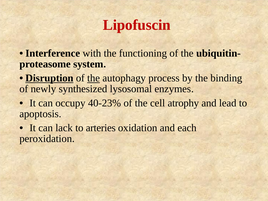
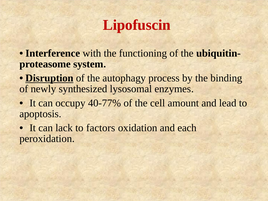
the underline: present -> none (94, 78)
40-23%: 40-23% -> 40-77% (105, 103)
atrophy: atrophy -> amount (183, 103)
arteries: arteries -> factors (101, 128)
